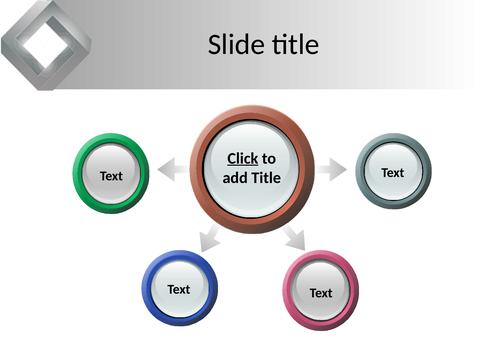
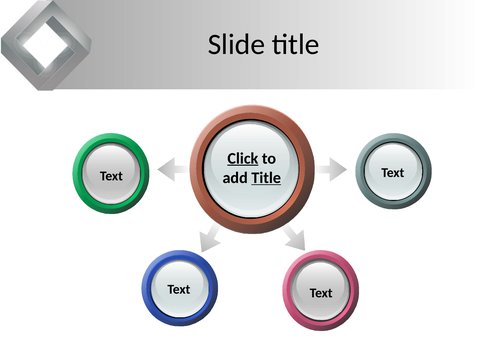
Title underline: none -> present (266, 178)
